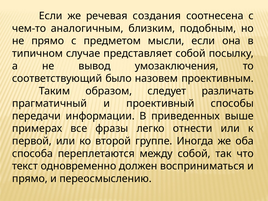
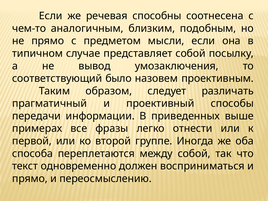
создания: создания -> способны (157, 16)
